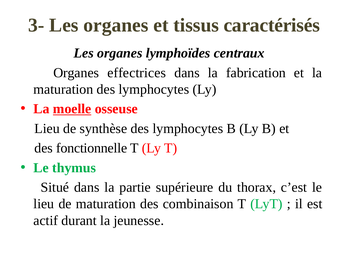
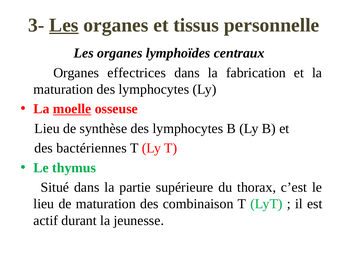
Les underline: none -> present (64, 25)
caractérisés: caractérisés -> personnelle (272, 25)
fonctionnelle: fonctionnelle -> bactériennes (92, 148)
